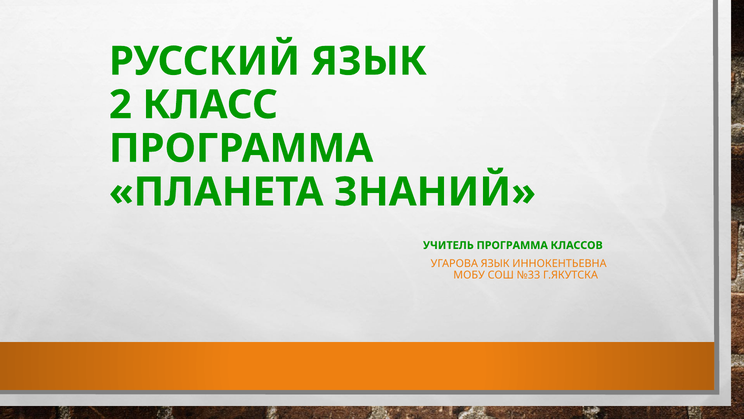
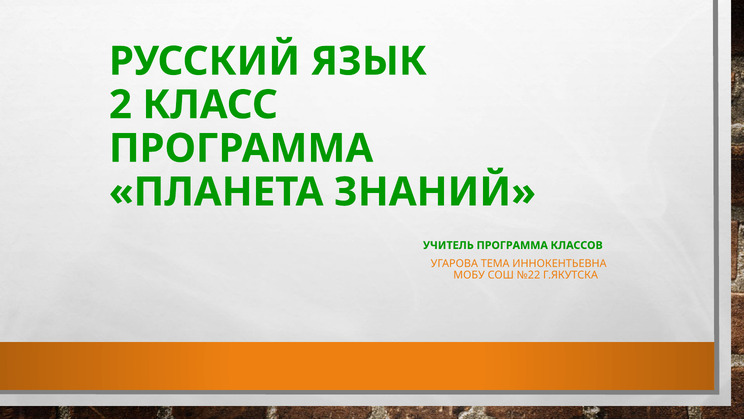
УГАРОВА ЯЗЫК: ЯЗЫК -> ТЕМА (495, 263)
№33: №33 -> №22 (529, 275)
